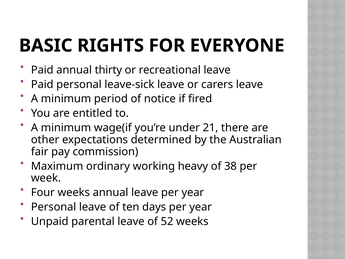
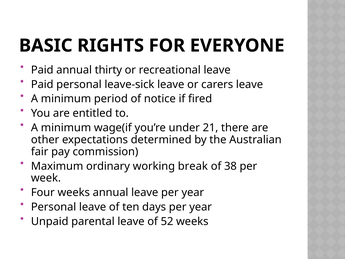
heavy: heavy -> break (193, 166)
